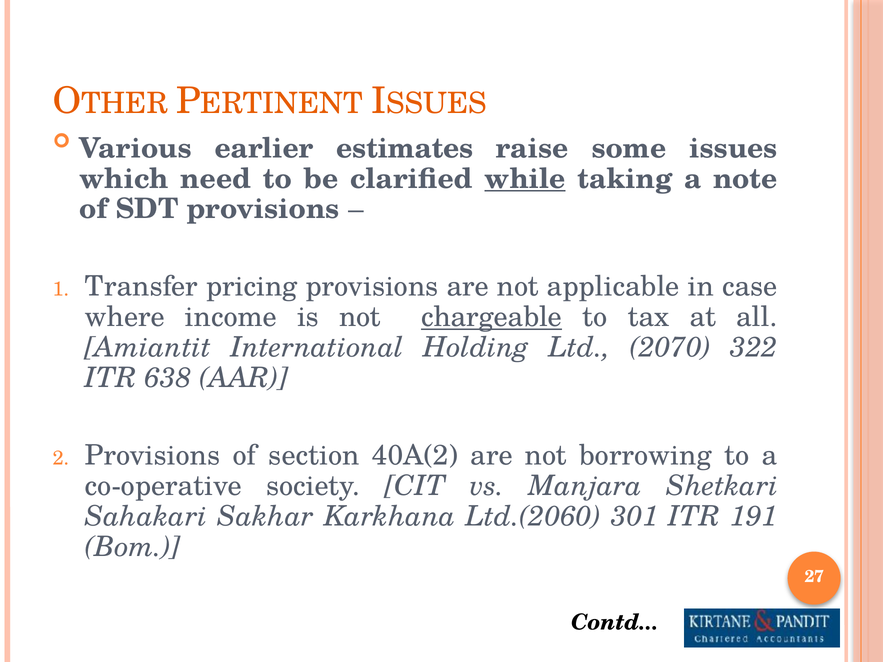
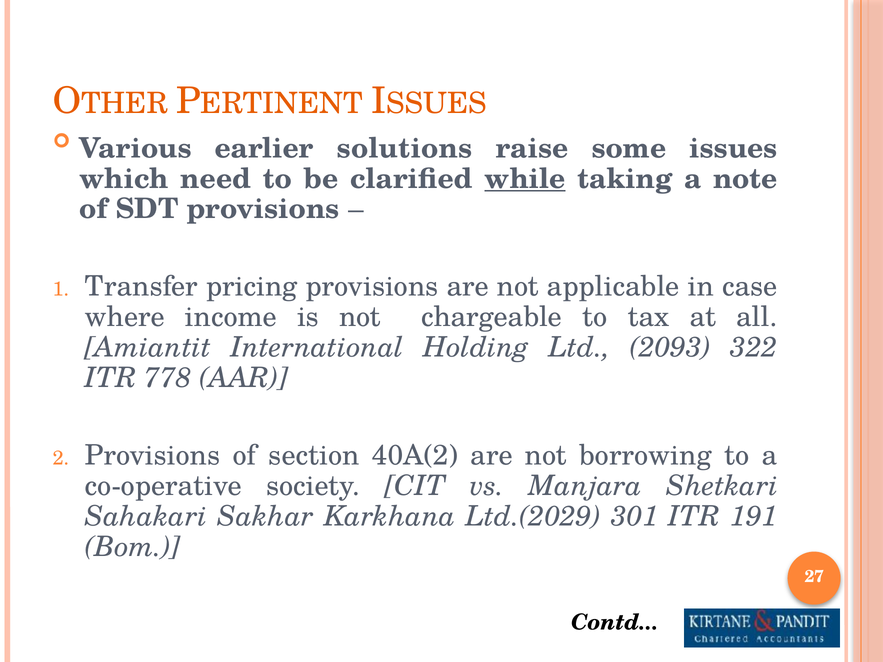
estimates: estimates -> solutions (405, 148)
chargeable underline: present -> none (492, 317)
2070: 2070 -> 2093 (670, 348)
638: 638 -> 778 (168, 378)
Ltd.(2060: Ltd.(2060 -> Ltd.(2029 (533, 516)
